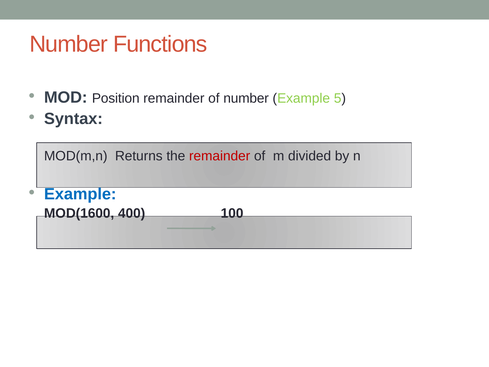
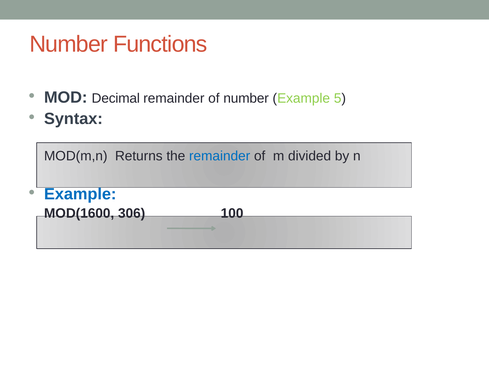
Position: Position -> Decimal (116, 98)
remainder colour: red -> blue (220, 156)
400: 400 -> 306 (132, 213)
